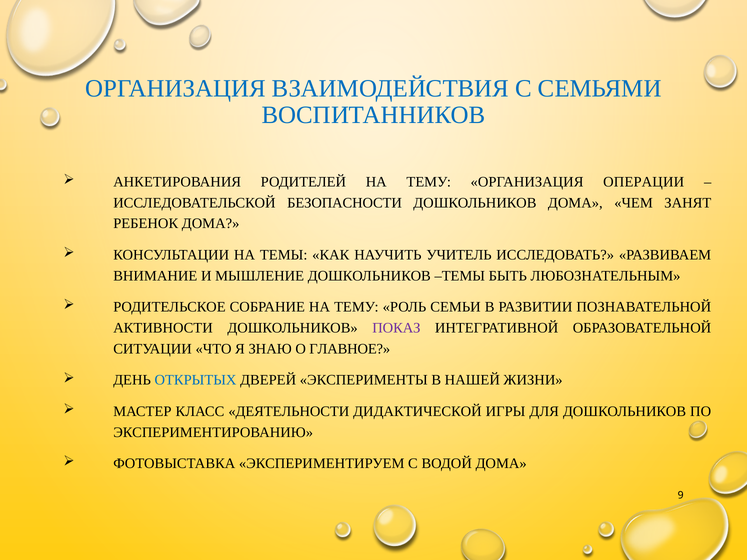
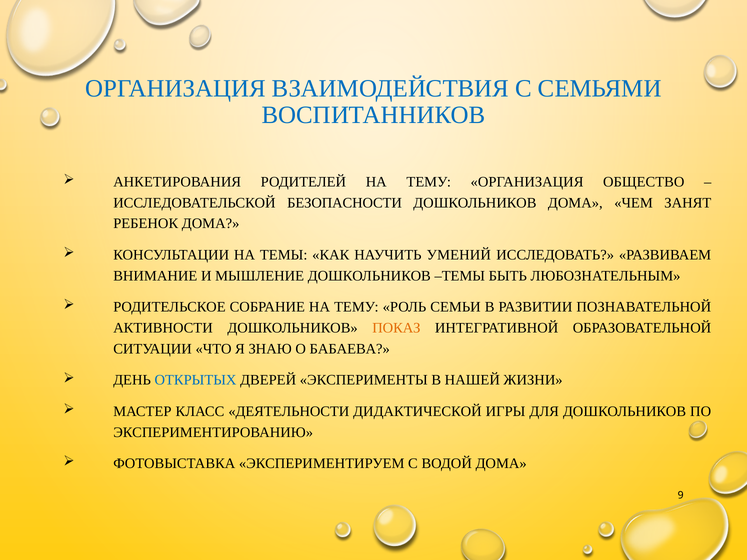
ОПЕРАЦИИ: ОПЕРАЦИИ -> ОБЩЕСТВО (644, 182)
УЧИТЕЛЬ: УЧИТЕЛЬ -> УМЕНИЙ (459, 255)
ПОКАЗ colour: purple -> orange (396, 328)
ГЛАВНОЕ: ГЛАВНОЕ -> БАБАЕВА (350, 349)
